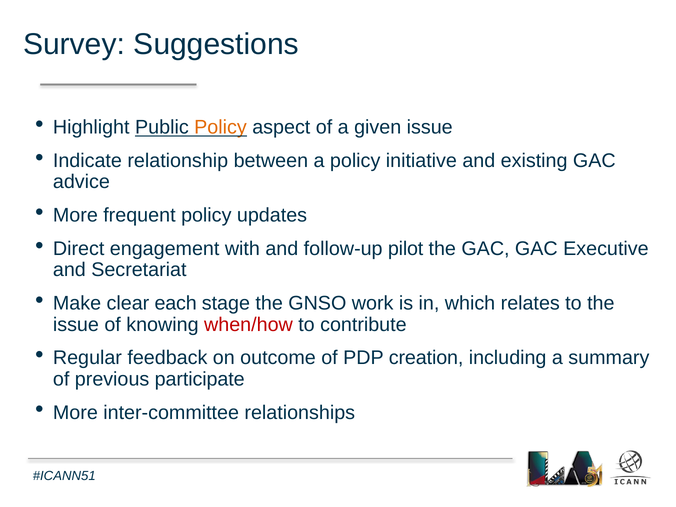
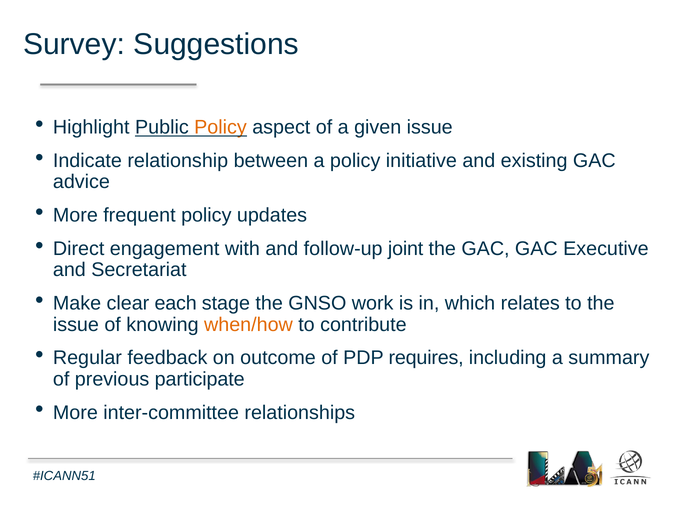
pilot: pilot -> joint (406, 249)
when/how colour: red -> orange (248, 325)
creation: creation -> requires (426, 358)
